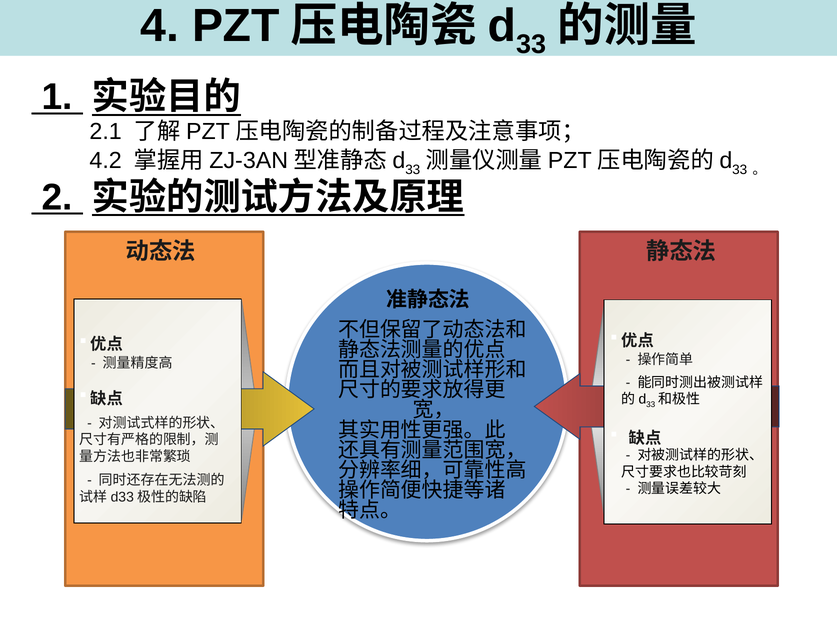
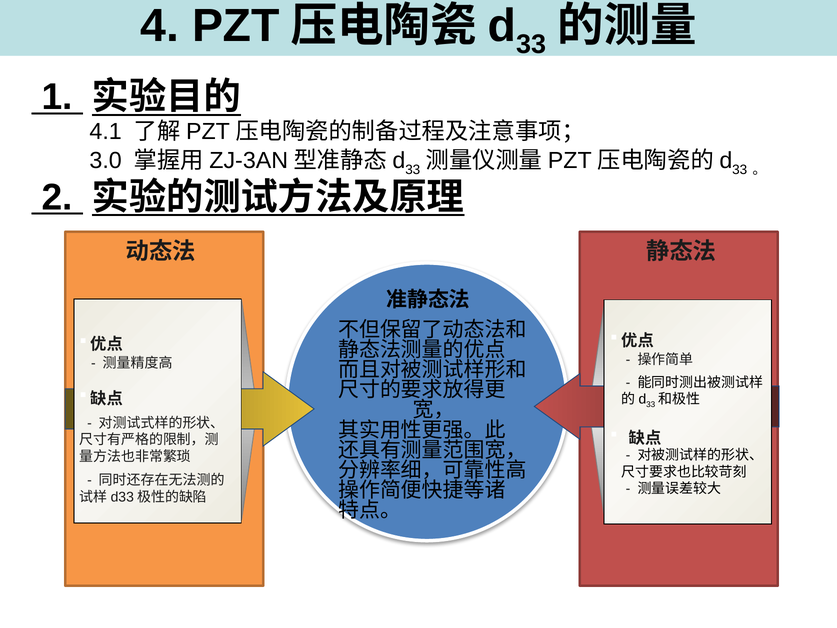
2.1: 2.1 -> 4.1 (106, 131)
4.2: 4.2 -> 3.0 (106, 161)
